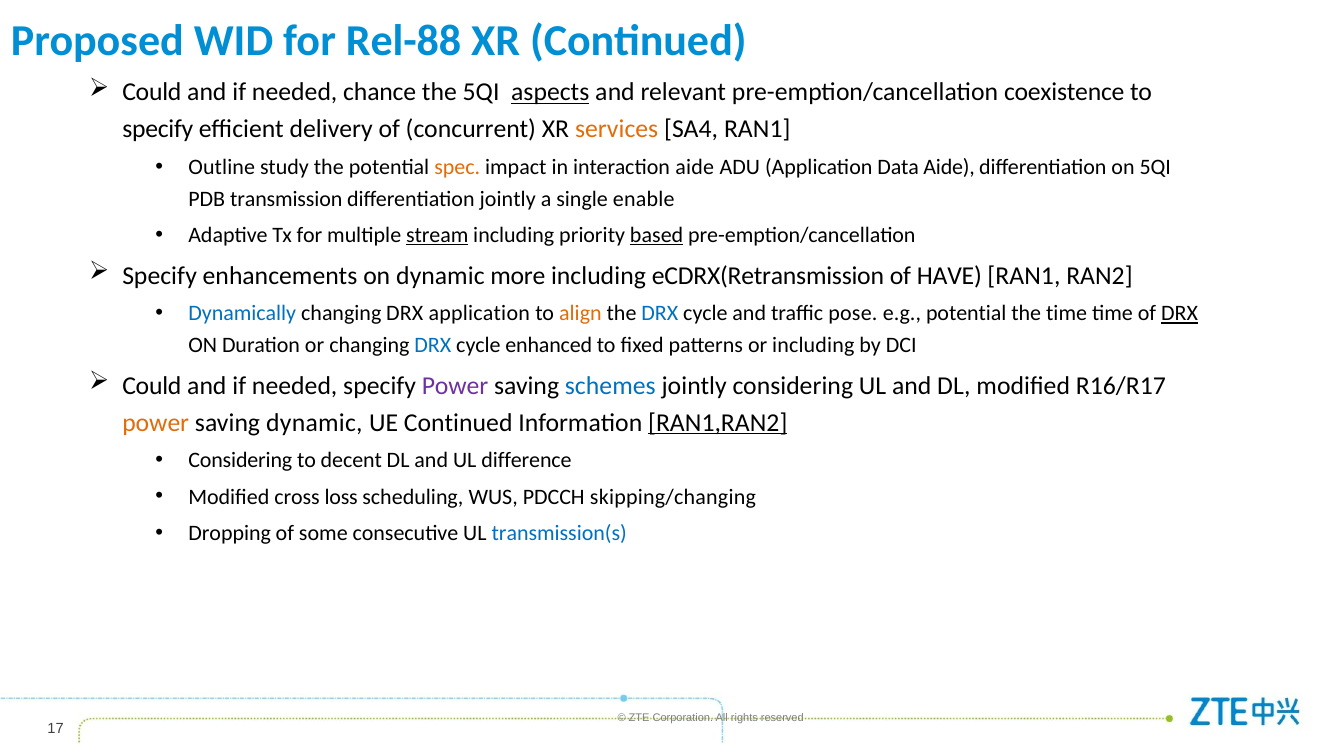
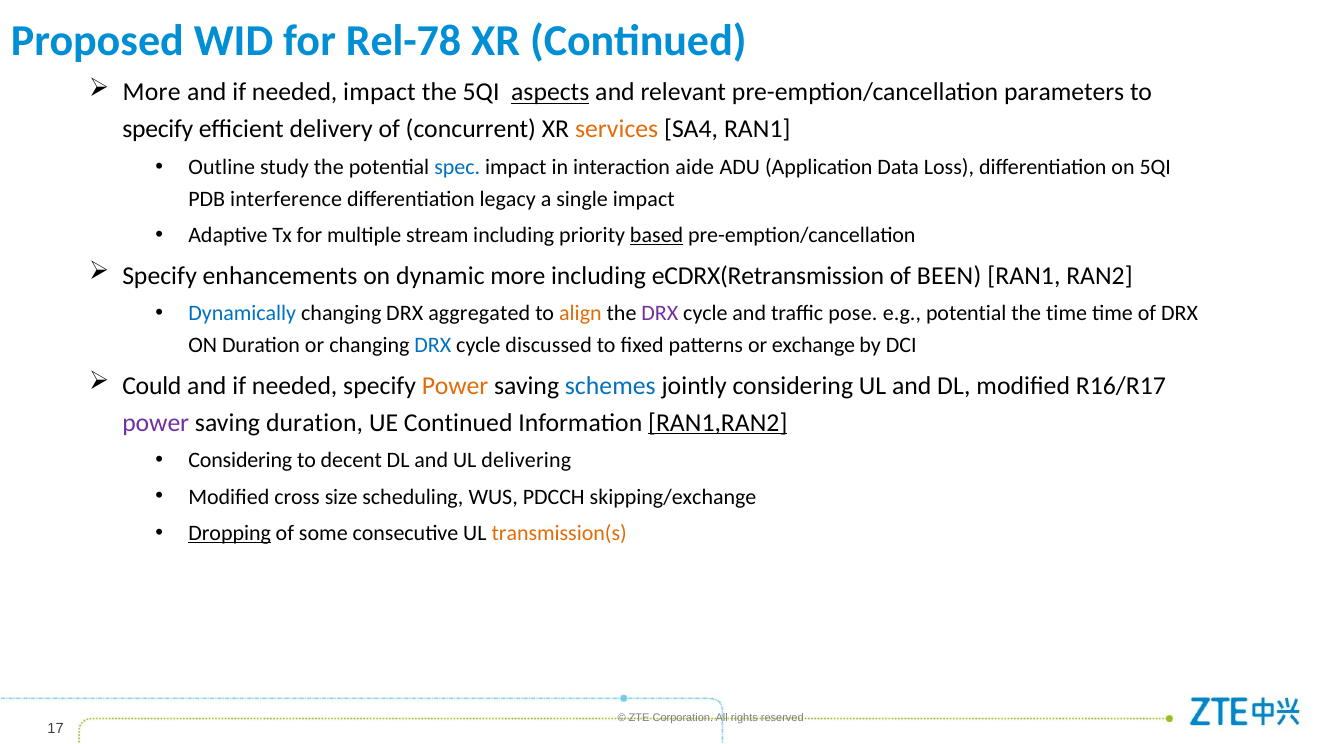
Rel-88: Rel-88 -> Rel-78 (404, 41)
Could: Could -> More (152, 92)
needed chance: chance -> impact (380, 92)
coexistence: coexistence -> parameters (1064, 92)
spec colour: orange -> blue (457, 167)
Data Aide: Aide -> Loss (949, 167)
transmission: transmission -> interference (286, 199)
differentiation jointly: jointly -> legacy (508, 199)
single enable: enable -> impact (644, 199)
stream underline: present -> none (437, 235)
HAVE: HAVE -> BEEN (949, 275)
DRX application: application -> aggregated (479, 314)
DRX colour: blue -> purple (660, 314)
DRX underline: present -> none (1180, 314)
enhanced: enhanced -> discussed (549, 345)
or including: including -> exchange (813, 345)
Power colour: purple -> orange (455, 385)
power colour: orange -> purple (156, 422)
saving dynamic: dynamic -> duration (315, 422)
difference: difference -> delivering (526, 460)
loss: loss -> size (341, 497)
skipping/changing: skipping/changing -> skipping/exchange (673, 497)
Dropping underline: none -> present (230, 533)
transmission(s colour: blue -> orange (559, 533)
